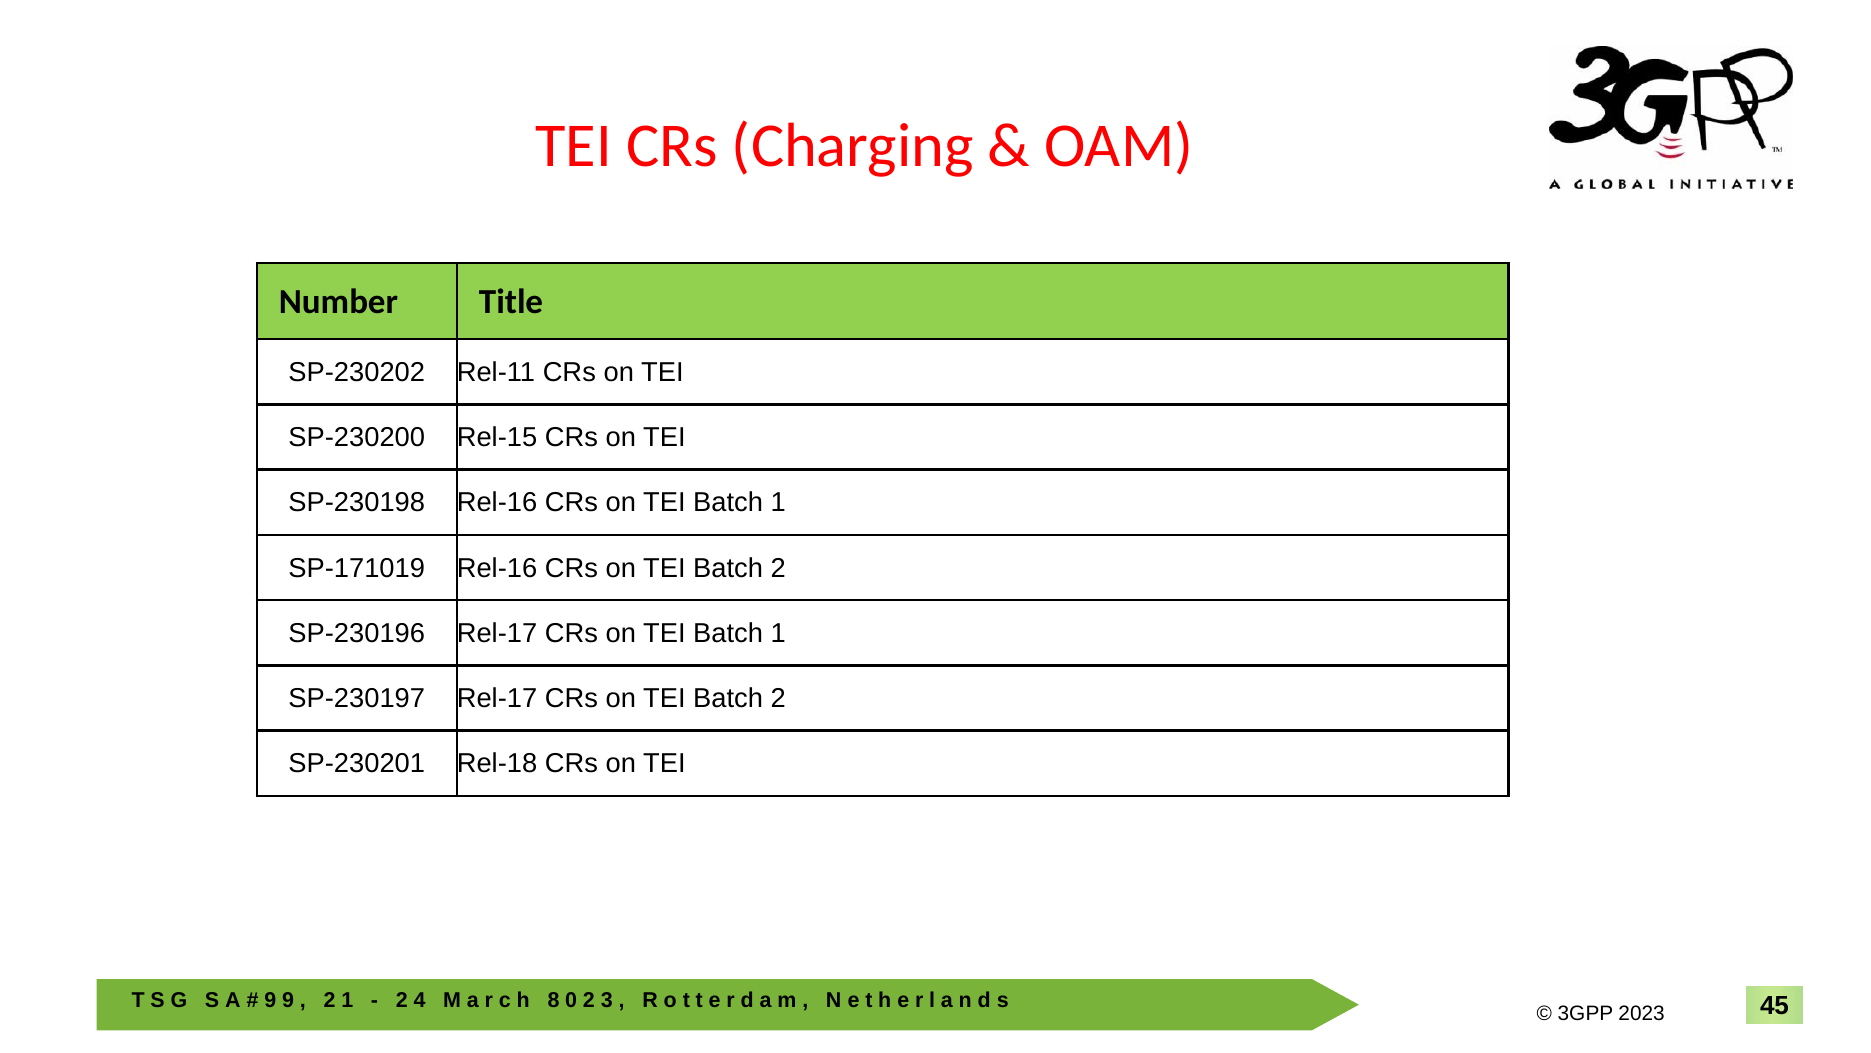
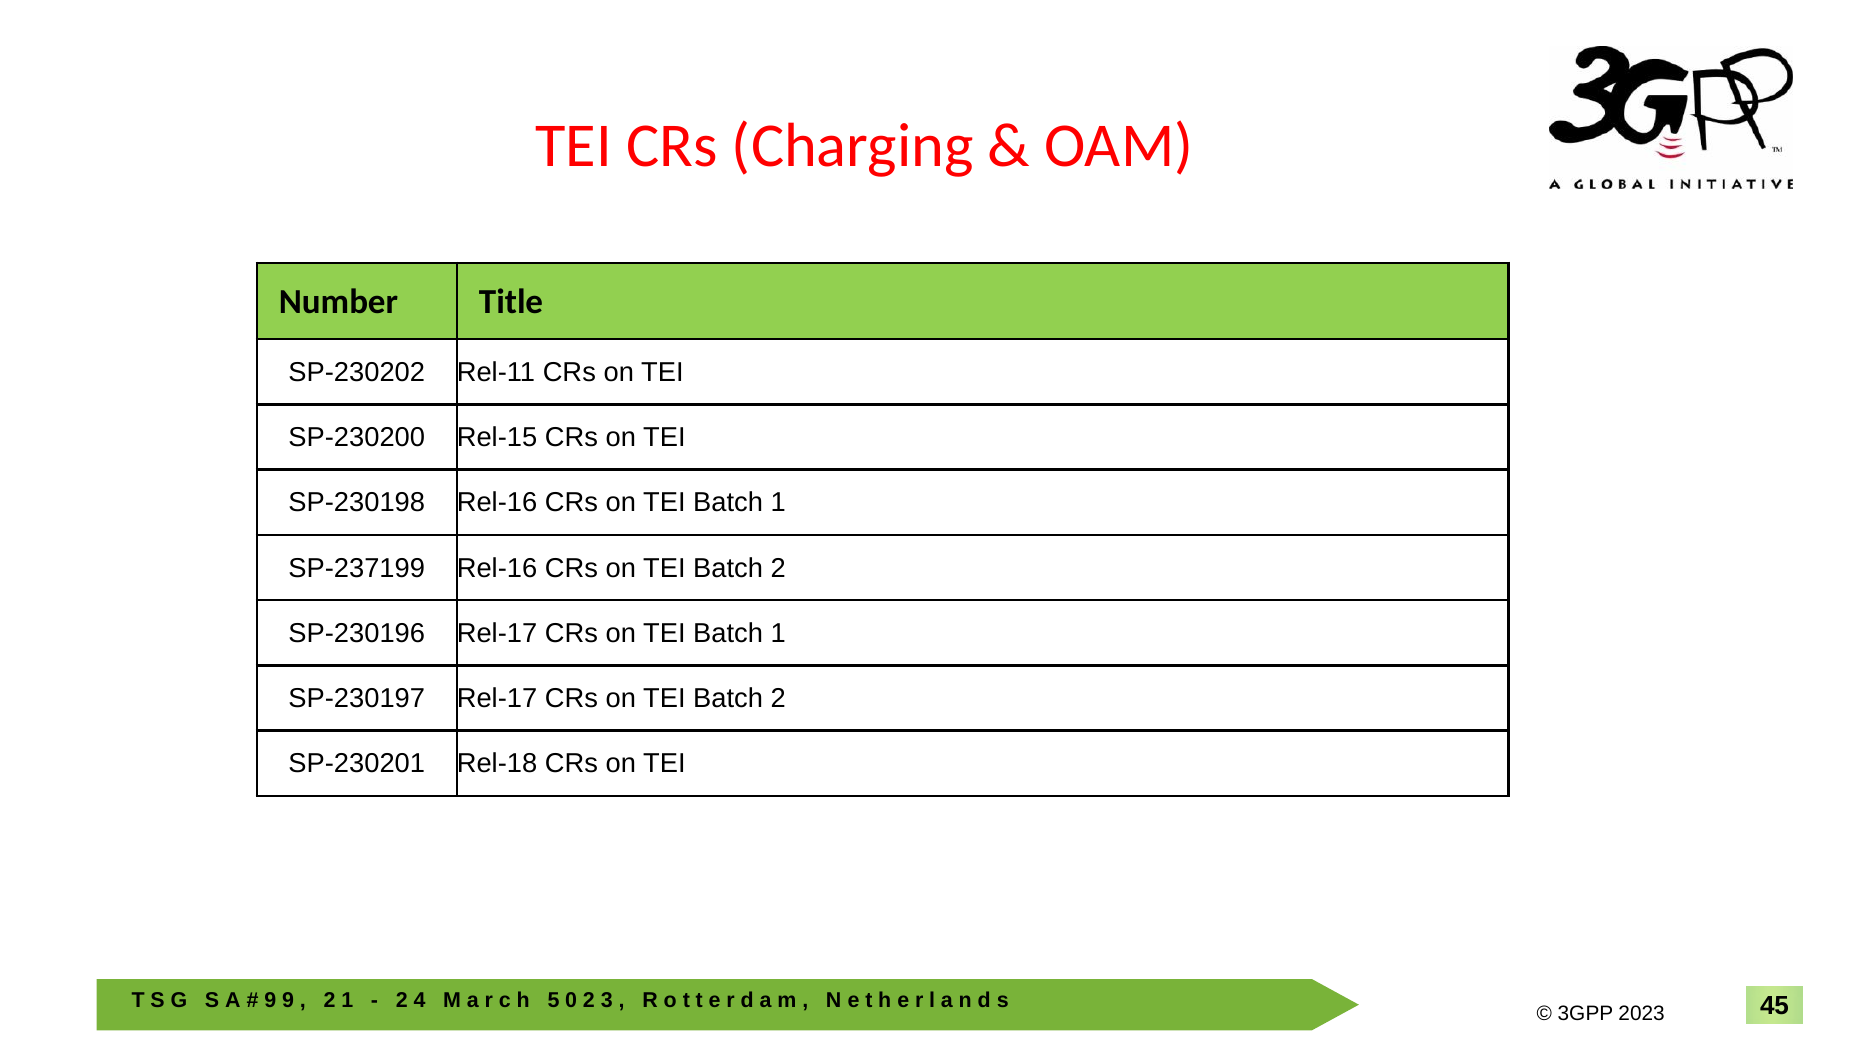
SP-171019: SP-171019 -> SP-237199 (357, 568)
8: 8 -> 5 (553, 1000)
